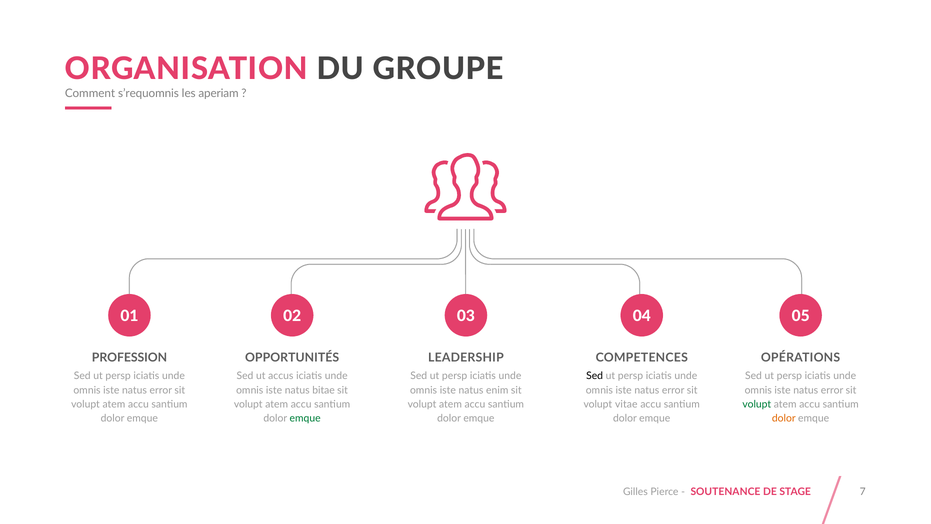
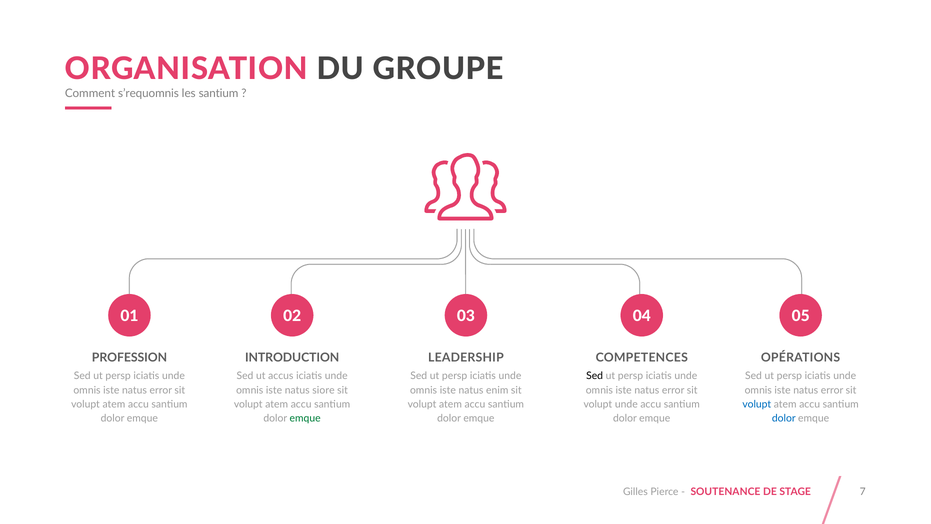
les aperiam: aperiam -> santium (219, 94)
OPPORTUNITÉS: OPPORTUNITÉS -> INTRODUCTION (292, 357)
bitae: bitae -> siore (324, 390)
volupt vitae: vitae -> unde (626, 404)
volupt colour: green -> blue (757, 404)
dolor colour: orange -> blue (784, 418)
